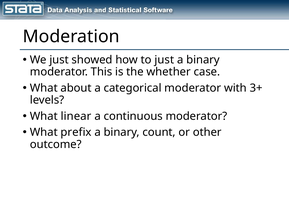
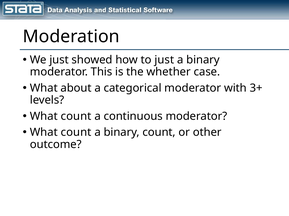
linear: linear -> count (76, 117)
prefix: prefix -> count (76, 133)
